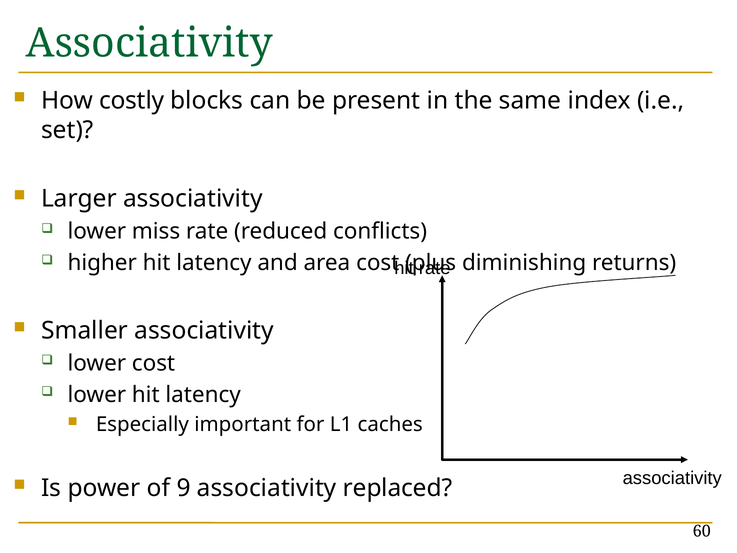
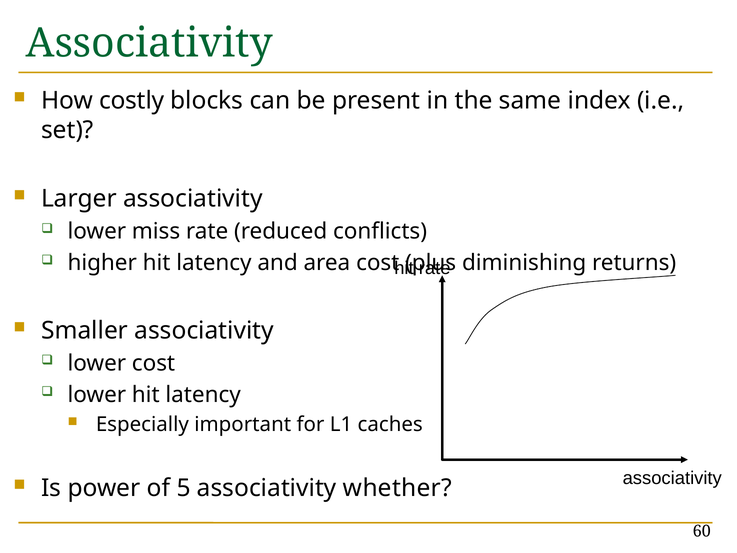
9: 9 -> 5 (184, 488)
replaced: replaced -> whether (397, 488)
